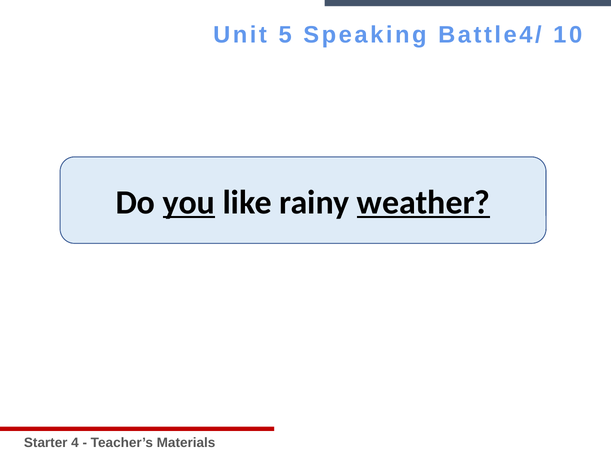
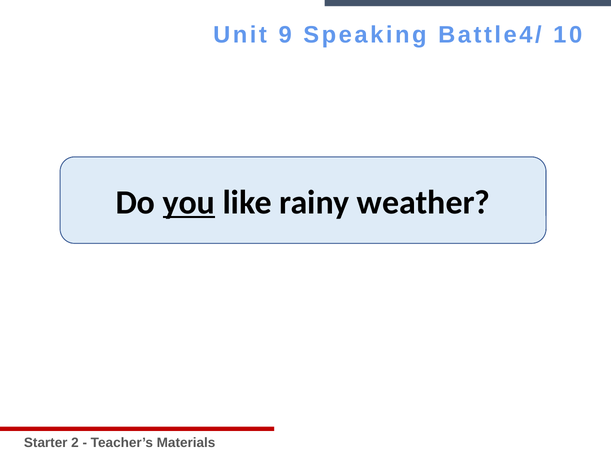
5: 5 -> 9 (285, 35)
weather underline: present -> none (424, 203)
4: 4 -> 2 (75, 443)
